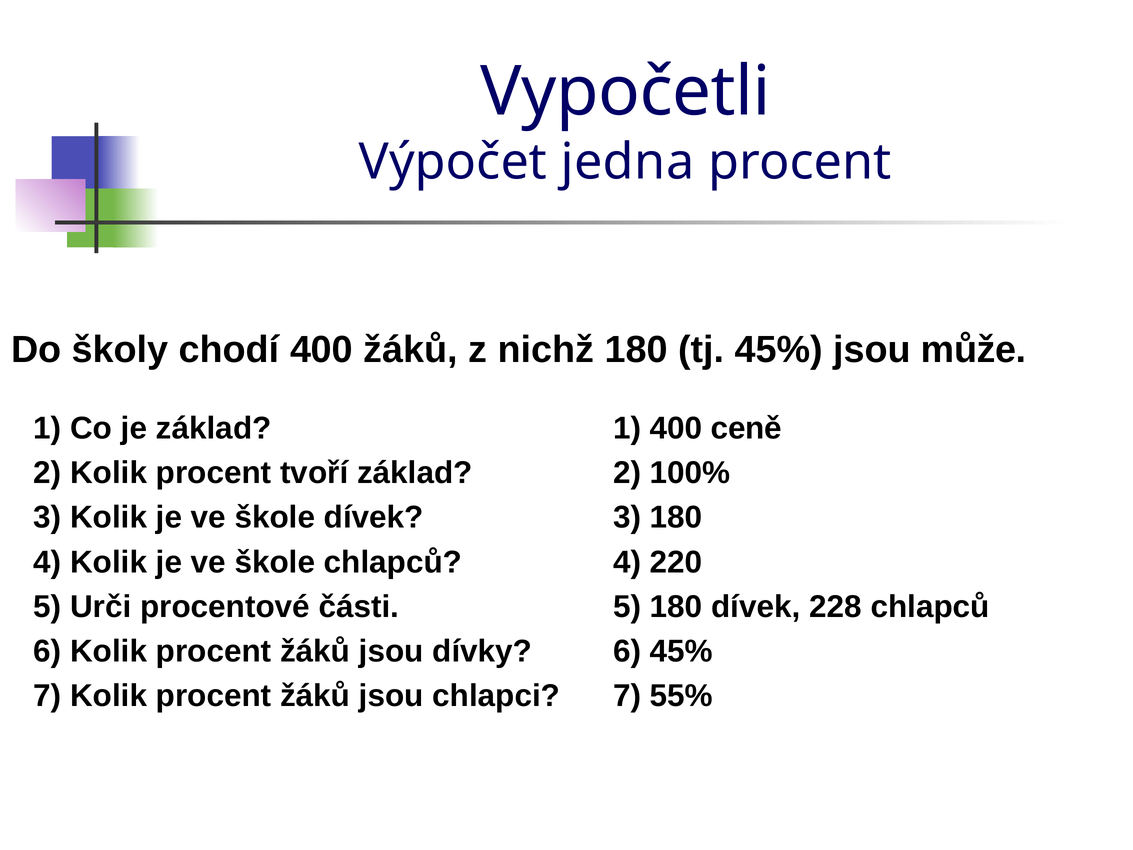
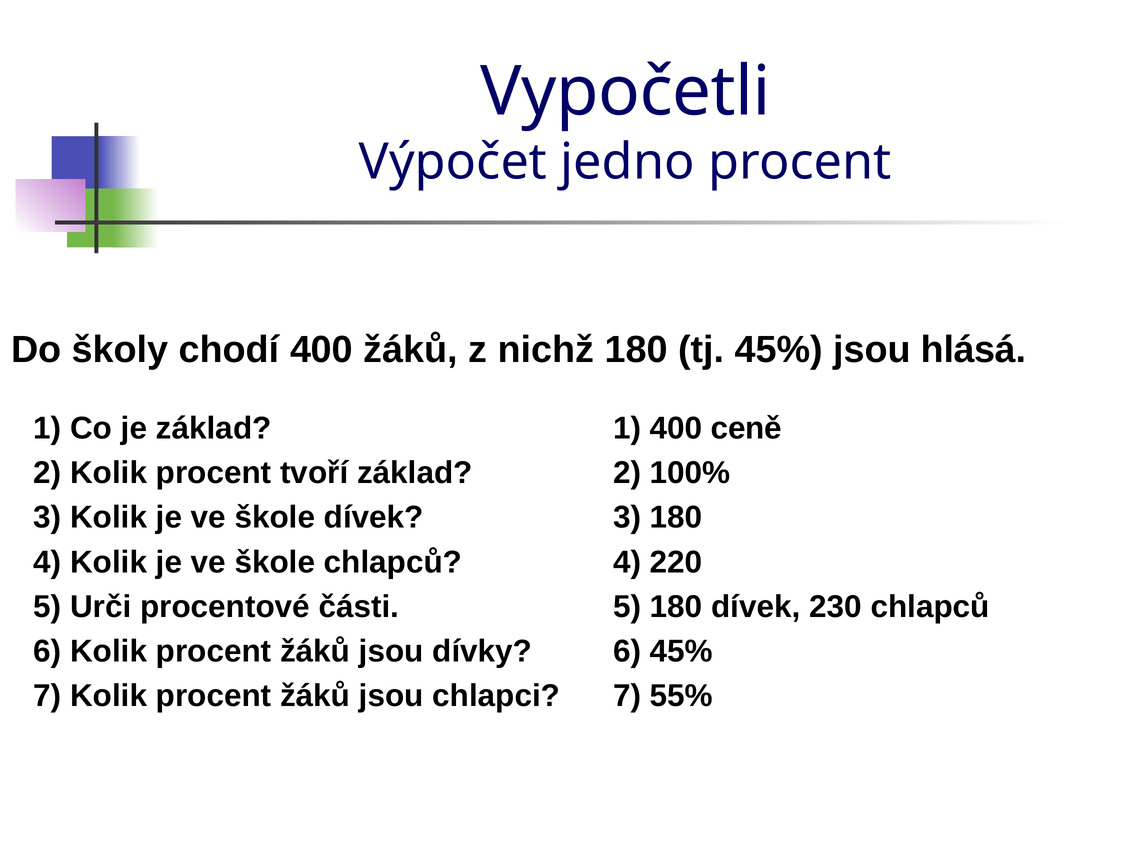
jedna: jedna -> jedno (628, 162)
může: může -> hlásá (974, 350)
228: 228 -> 230 (836, 607)
